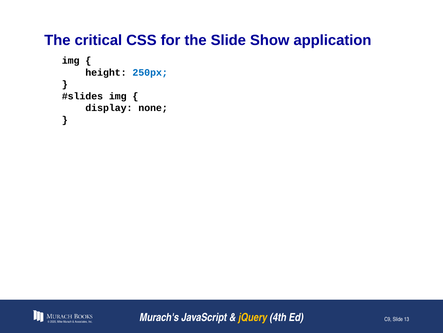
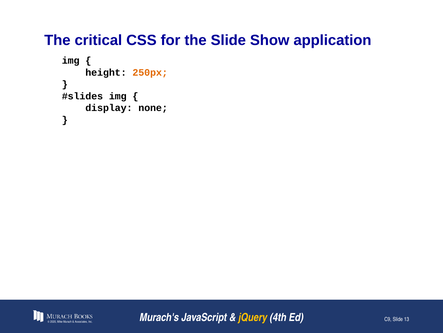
250px colour: blue -> orange (150, 72)
